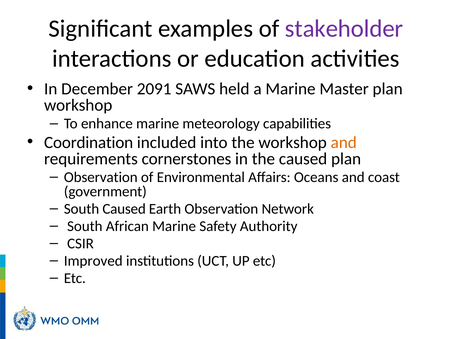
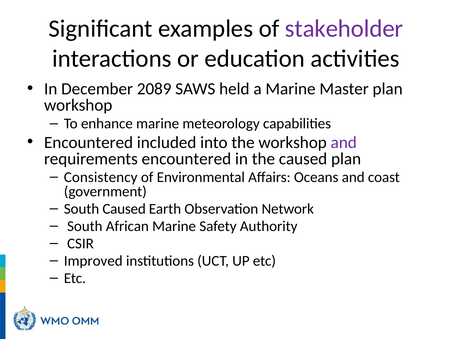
2091: 2091 -> 2089 (154, 89)
Coordination: Coordination -> Encountered (89, 142)
and colour: orange -> purple (344, 142)
requirements cornerstones: cornerstones -> encountered (186, 159)
Observation: Observation -> Consistency (101, 177)
